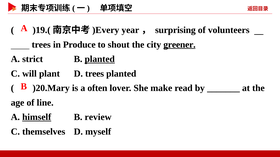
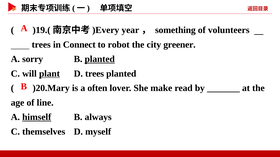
surprising: surprising -> something (175, 30)
Produce: Produce -> Connect (79, 45)
shout: shout -> robot (119, 45)
greener underline: present -> none (179, 45)
strict: strict -> sorry (33, 59)
plant underline: none -> present (49, 74)
review: review -> always (98, 117)
